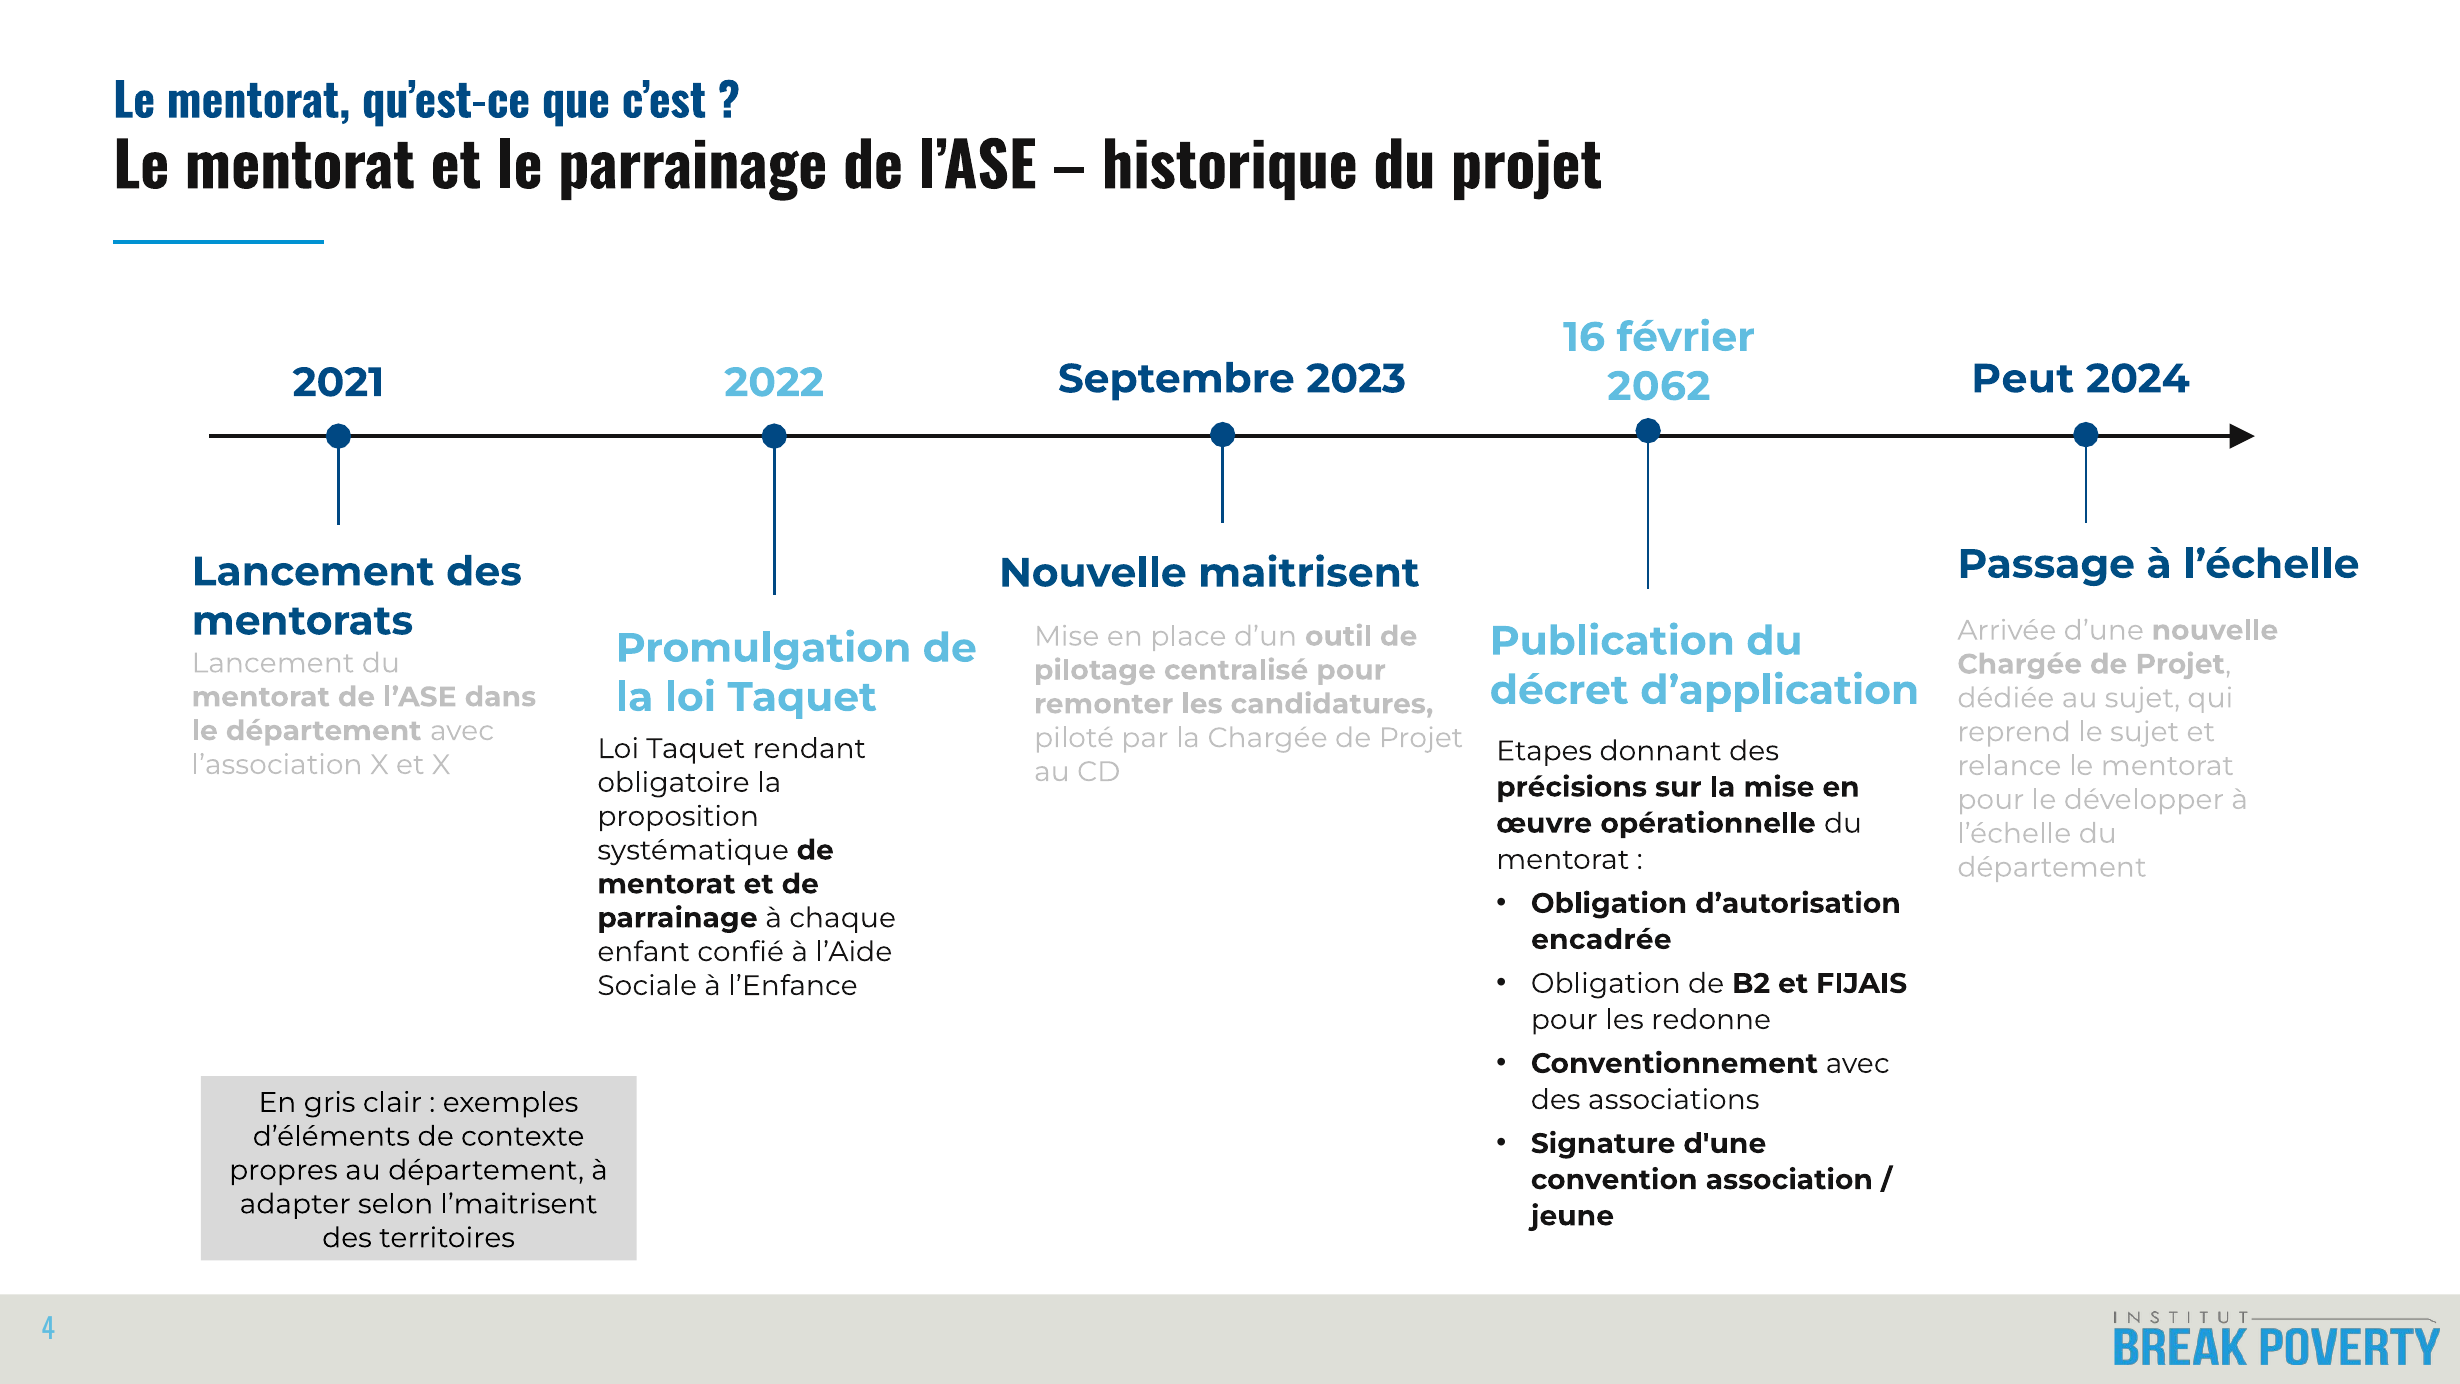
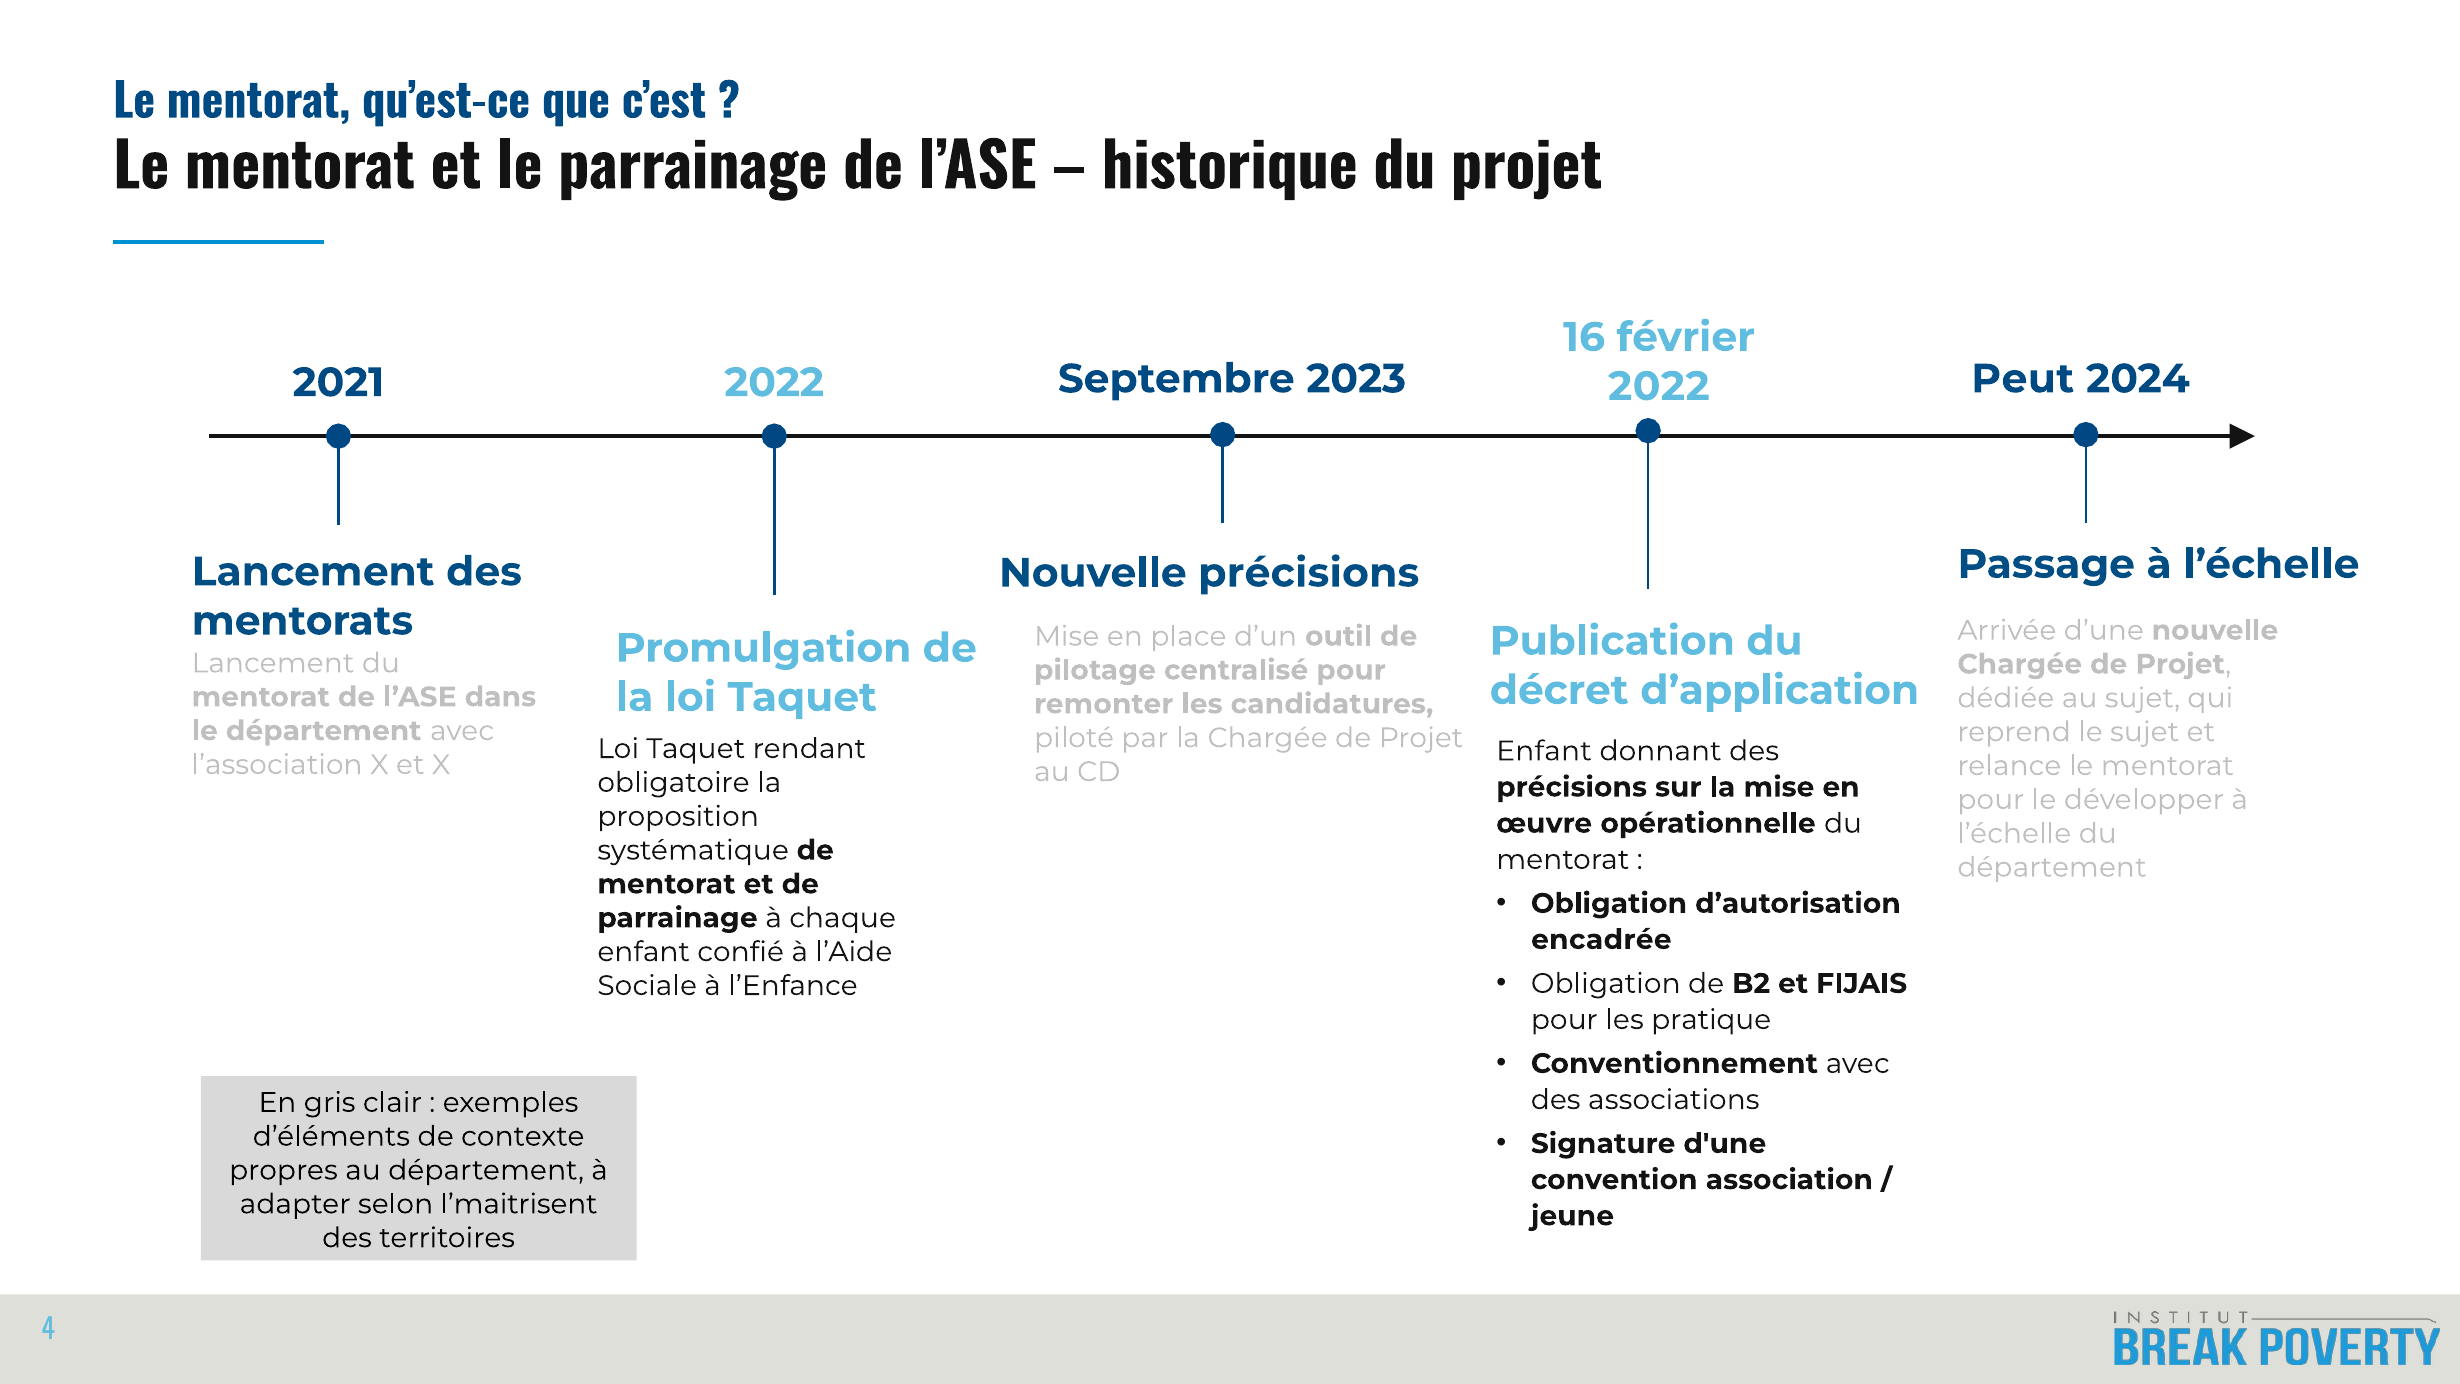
2062: 2062 -> 2022 (1659, 386)
Nouvelle maitrisent: maitrisent -> précisions (1309, 573)
Etapes: Etapes -> Enfant (1544, 751)
redonne: redonne -> pratique (1711, 1020)
